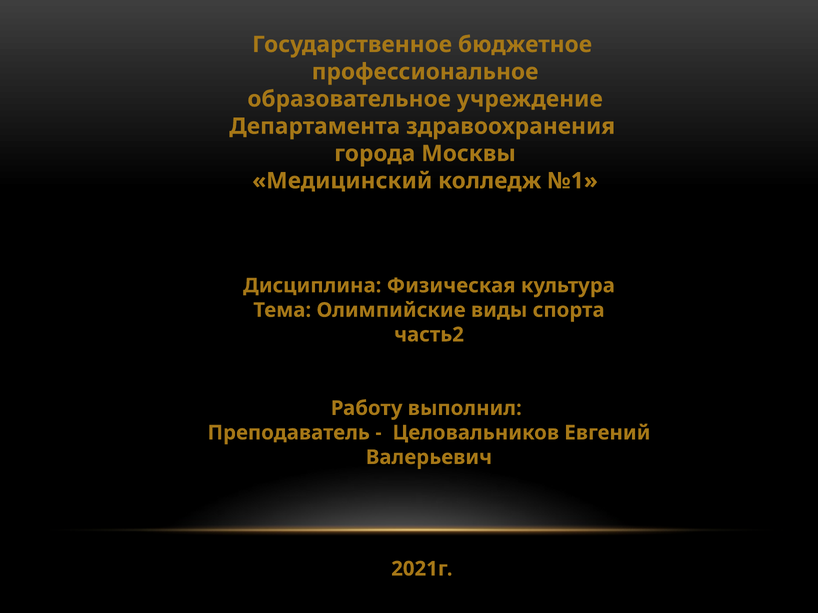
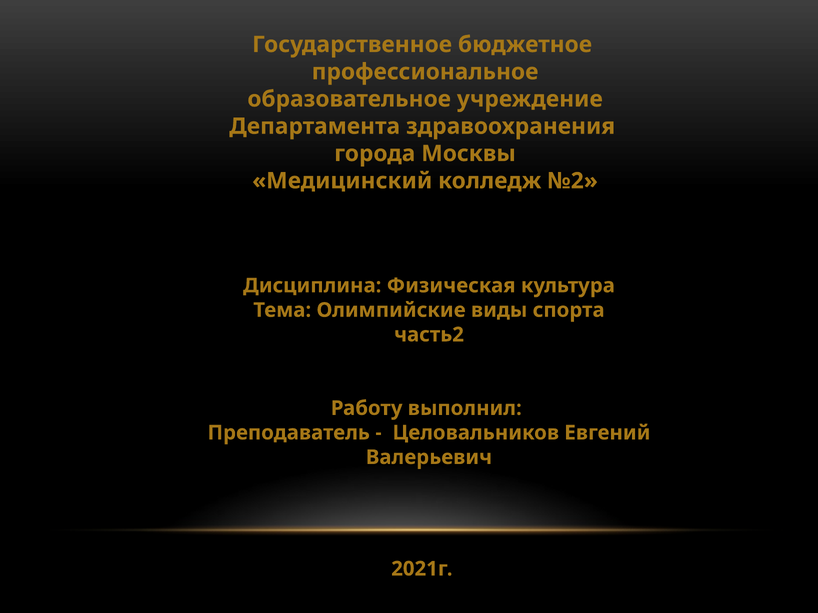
№1: №1 -> №2 (573, 181)
